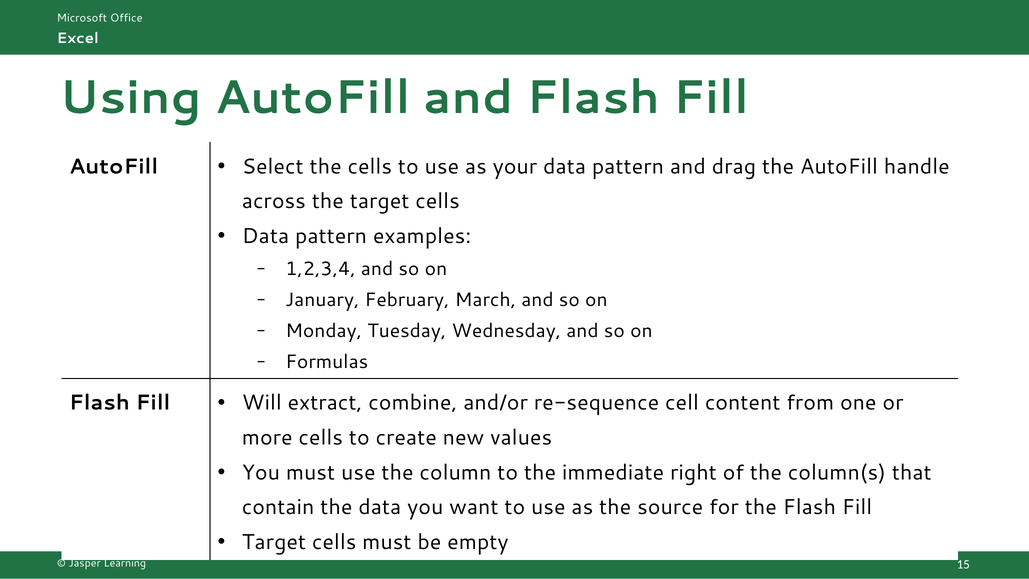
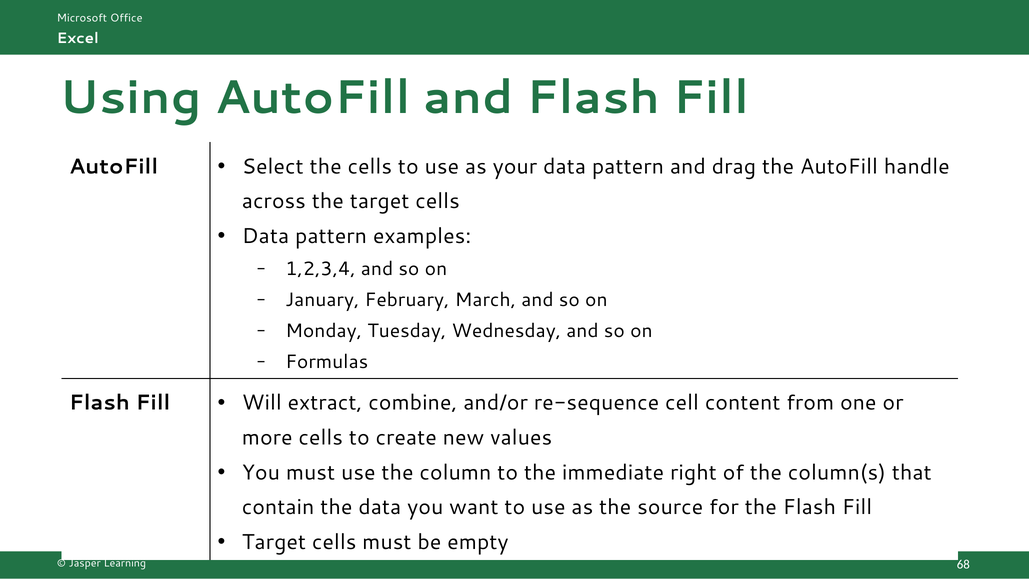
15: 15 -> 68 (963, 564)
